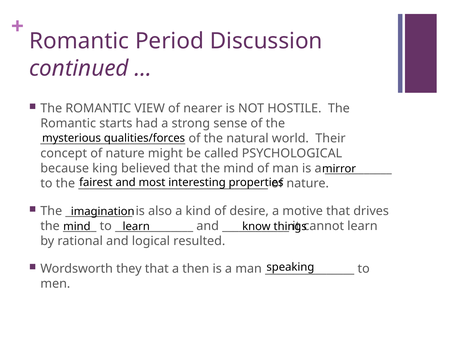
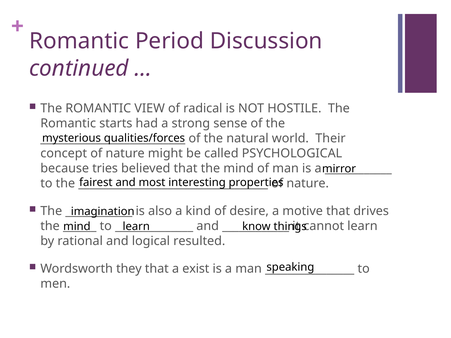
nearer: nearer -> radical (203, 108)
king: king -> tries (105, 169)
then: then -> exist (196, 269)
